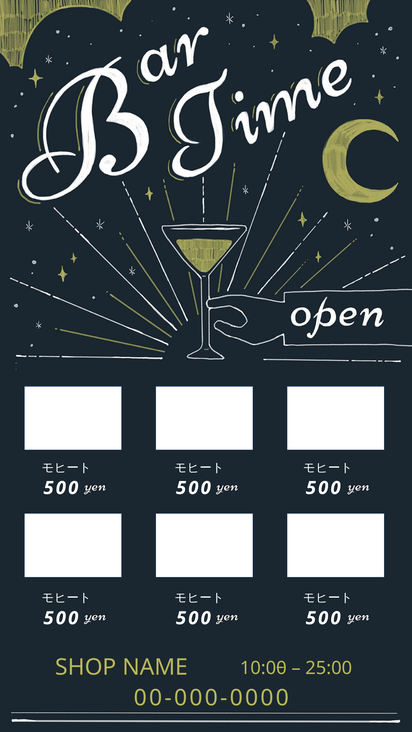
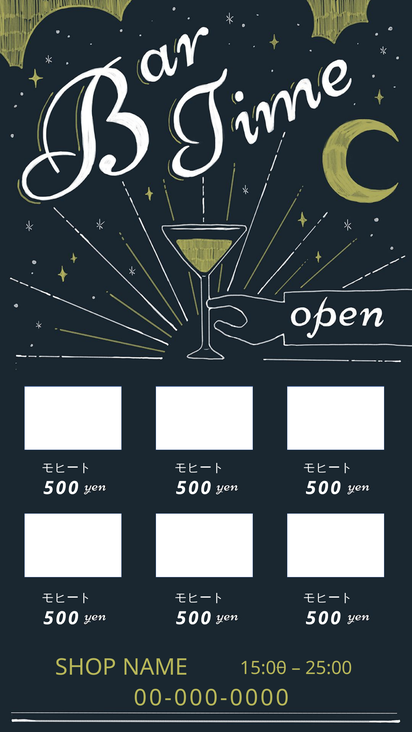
10:00: 10:00 -> 15:00 (263, 669)
